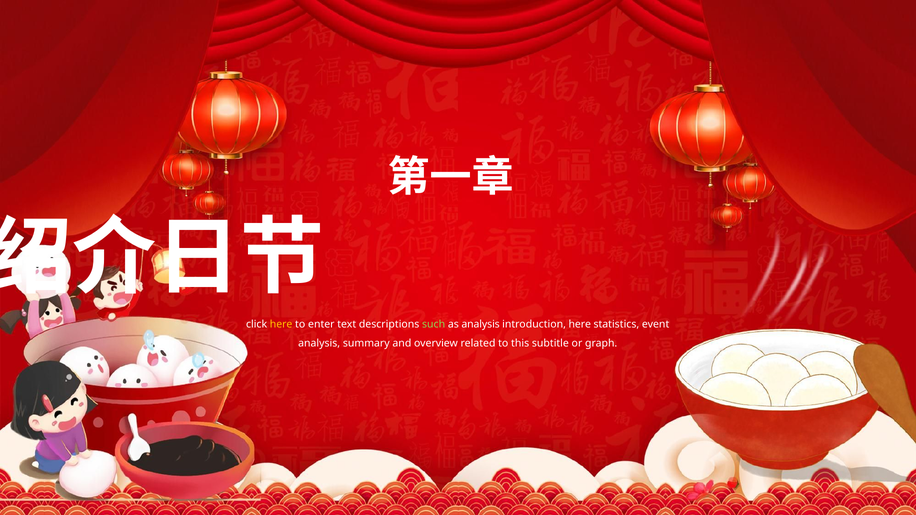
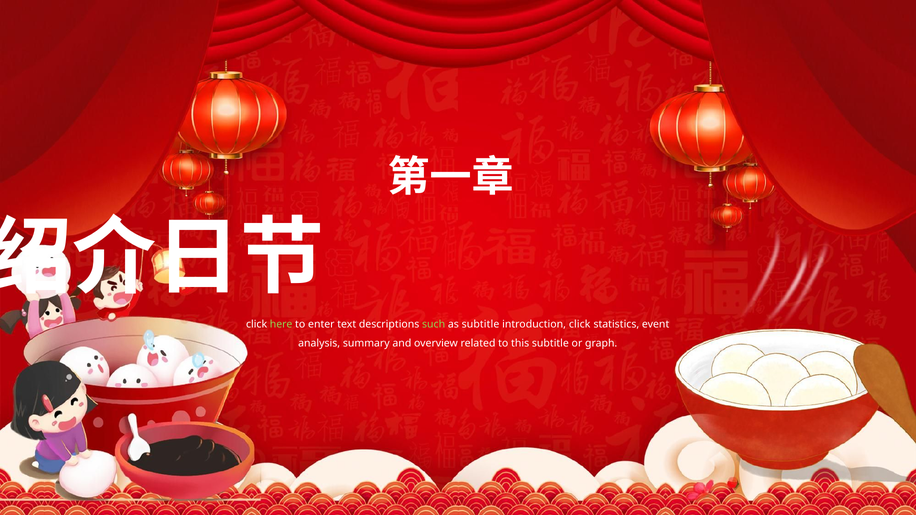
here colour: yellow -> light green (281, 324)
as analysis: analysis -> subtitle (480, 324)
introduction here: here -> click (580, 324)
